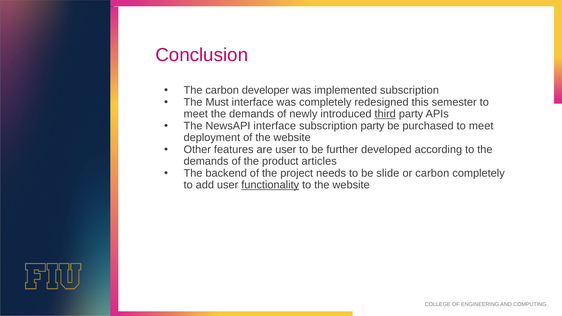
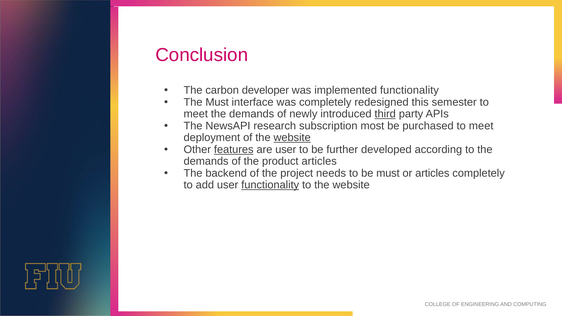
implemented subscription: subscription -> functionality (409, 90)
NewsAPI interface: interface -> research (275, 126)
subscription party: party -> most (372, 126)
website underline: none -> present (292, 138)
features underline: none -> present (234, 150)
be slide: slide -> must (388, 173)
or carbon: carbon -> articles (432, 173)
